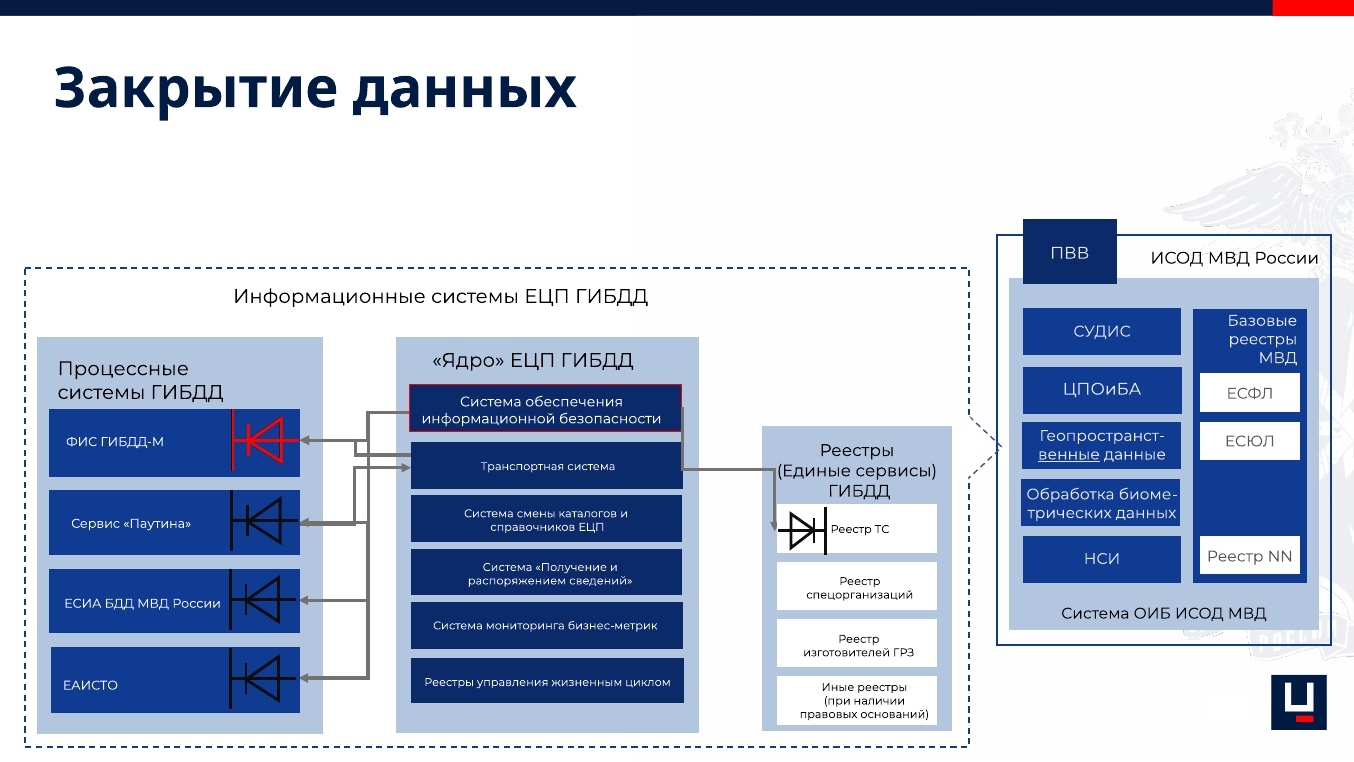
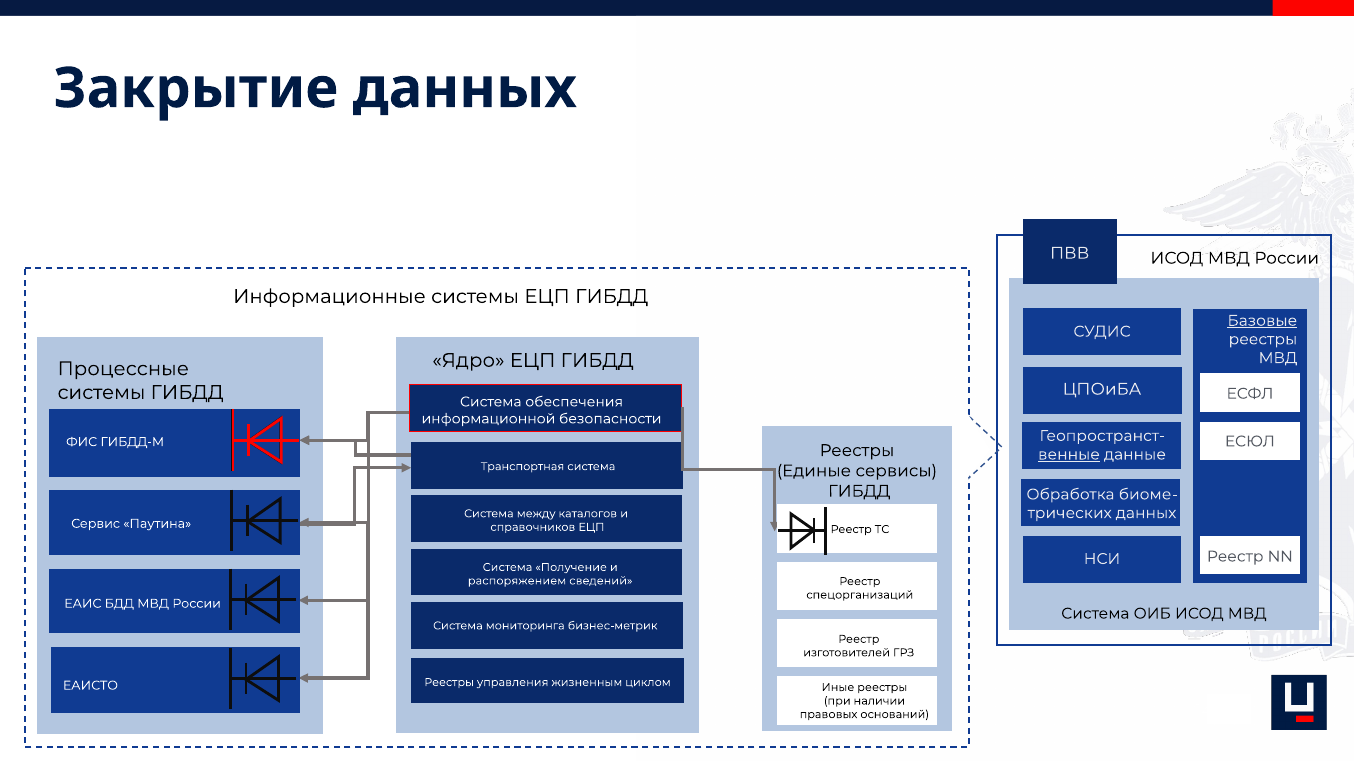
Базовые underline: none -> present (1262, 320)
смены: смены -> между (536, 513)
ЕСИА: ЕСИА -> ЕАИС (83, 603)
